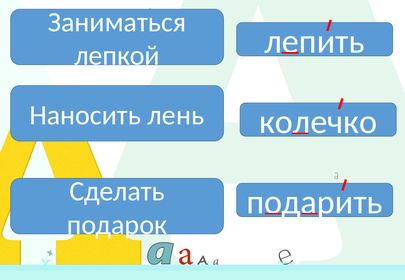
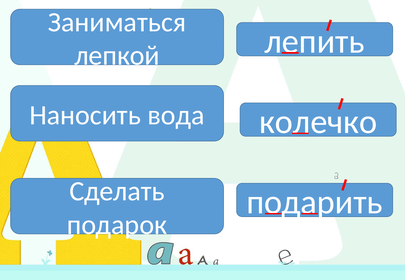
лень: лень -> вода (176, 115)
